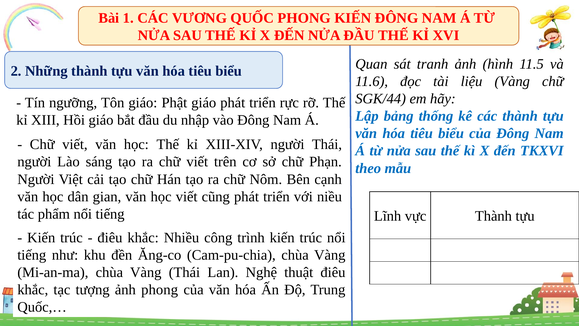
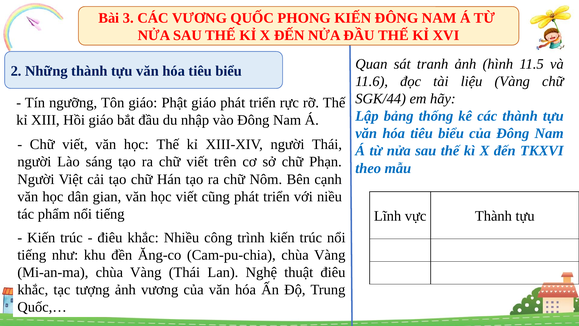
1: 1 -> 3 (128, 18)
ảnh phong: phong -> vương (160, 290)
